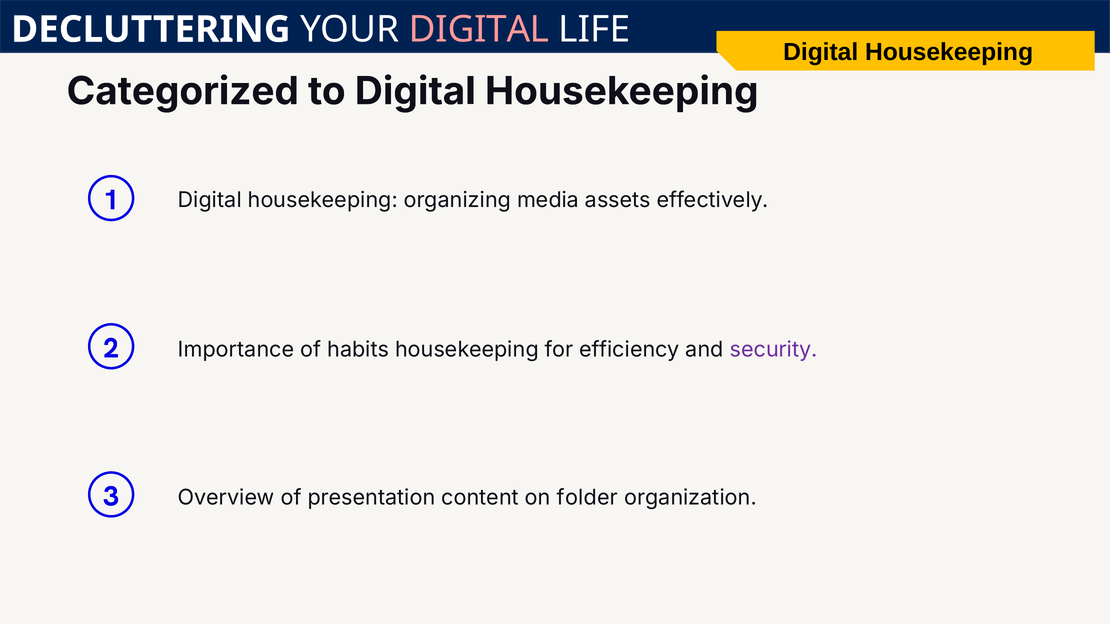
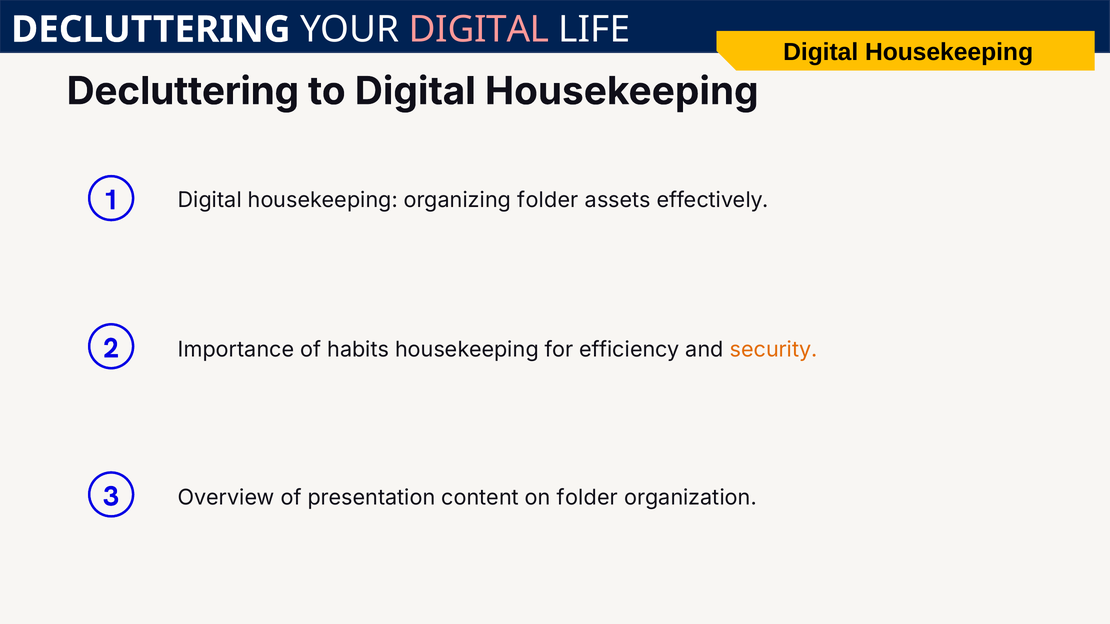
Categorized: Categorized -> Decluttering (183, 91)
organizing media: media -> folder (548, 200)
security colour: purple -> orange (774, 350)
